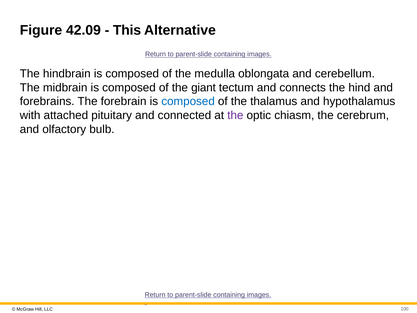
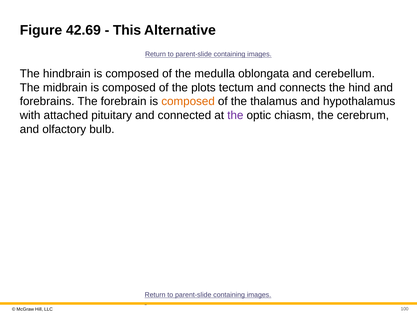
42.09: 42.09 -> 42.69 (83, 30)
giant: giant -> plots (203, 87)
composed colour: blue -> orange (188, 101)
